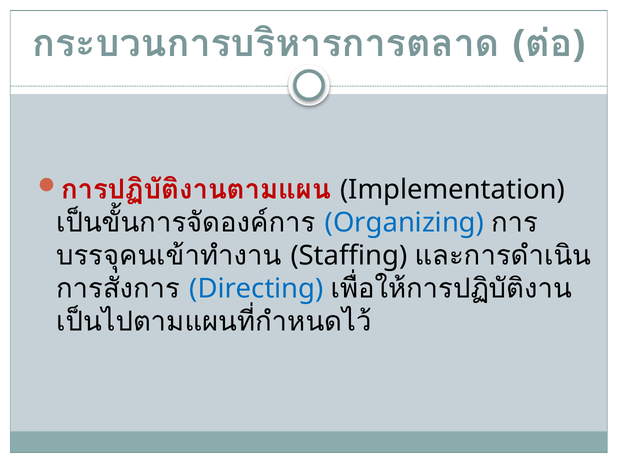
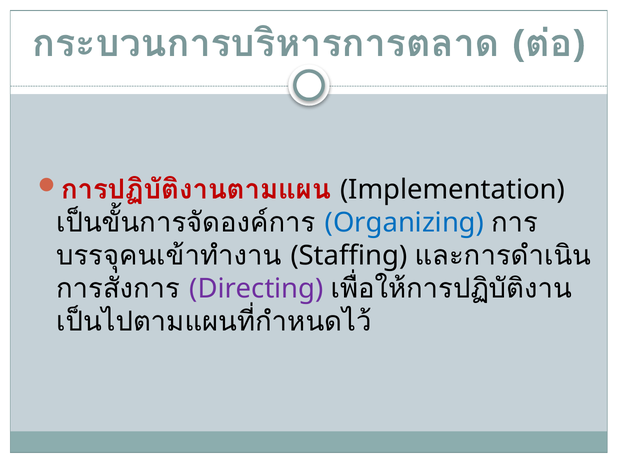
Directing colour: blue -> purple (256, 289)
